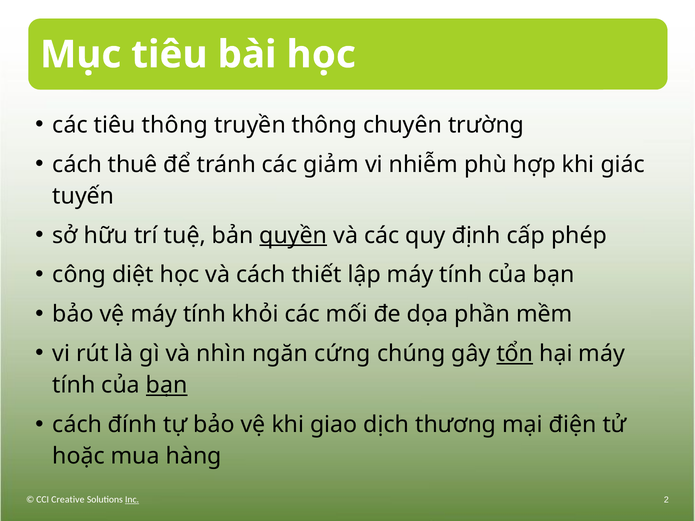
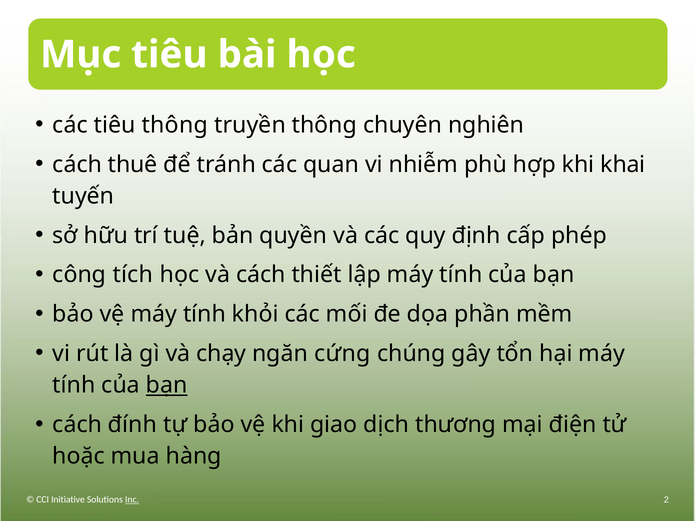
trường: trường -> nghiên (486, 125)
giảm: giảm -> quan (331, 164)
giác: giác -> khai (623, 164)
quyền underline: present -> none (293, 236)
diệt: diệt -> tích (133, 275)
nhìn: nhìn -> chạy (221, 354)
tổn underline: present -> none (515, 354)
Creative: Creative -> Initiative (68, 500)
